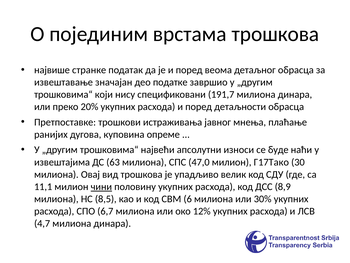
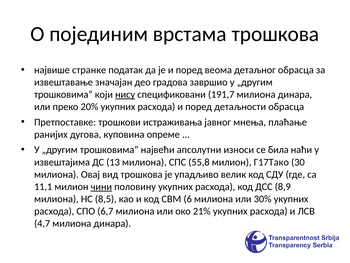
податке: податке -> градова (170, 82)
нису underline: none -> present (125, 94)
буде: буде -> била (278, 150)
63: 63 -> 13 (113, 162)
47,0: 47,0 -> 55,8 (199, 162)
12%: 12% -> 21% (202, 211)
